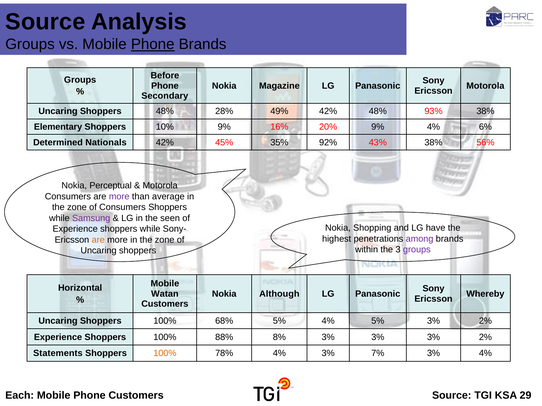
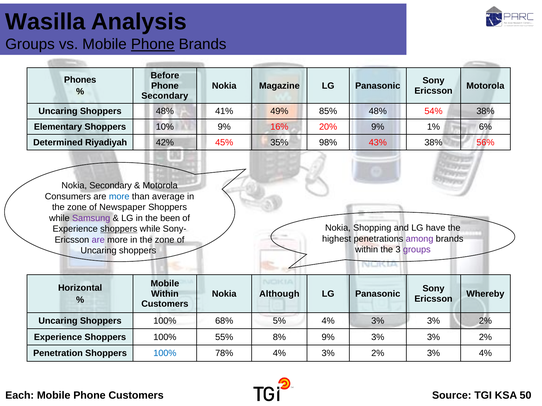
Source: Source -> Wasilla (45, 22)
Groups: Groups -> Phones (80, 80)
28%: 28% -> 41% (224, 111)
49% 42%: 42% -> 85% (328, 111)
93%: 93% -> 54% (434, 111)
9% 4%: 4% -> 1% (434, 127)
Nationals: Nationals -> Riyadiyah (106, 143)
92%: 92% -> 98% (328, 143)
Nokia Perceptual: Perceptual -> Secondary (111, 186)
more colour: purple -> blue (119, 197)
of Consumers: Consumers -> Newspaper (122, 208)
seen: seen -> been (170, 218)
shoppers underline: none -> present (119, 229)
are colour: orange -> purple (98, 240)
Watan: Watan -> Within (165, 294)
5% 4% 5%: 5% -> 3% (378, 321)
88%: 88% -> 55% (224, 337)
8% 3%: 3% -> 9% (328, 337)
Statements: Statements -> Penetration (58, 354)
100% colour: orange -> blue (165, 354)
4% 3% 7%: 7% -> 2% (378, 354)
29: 29 -> 50 (525, 396)
